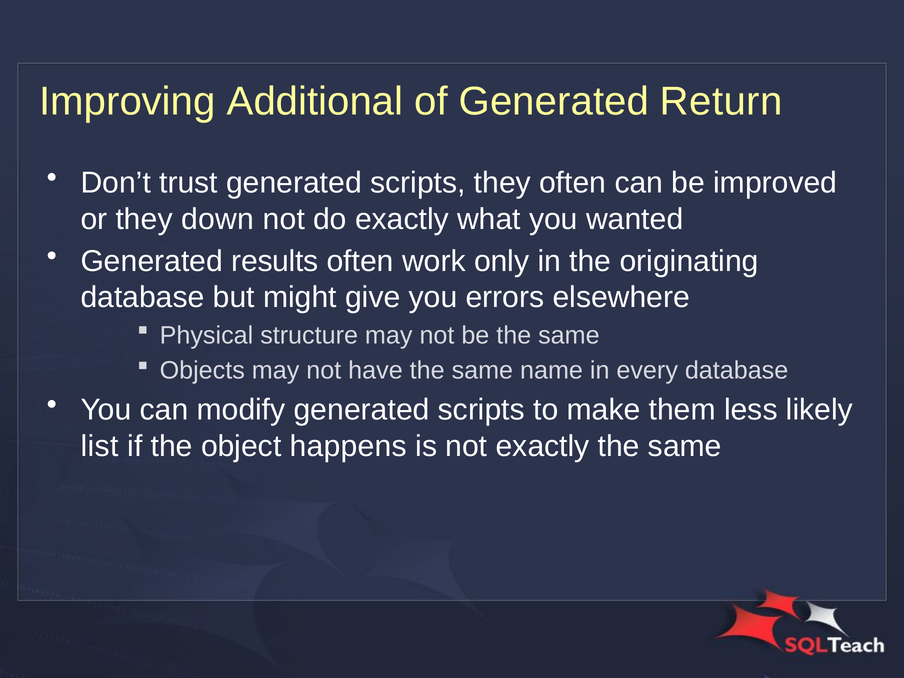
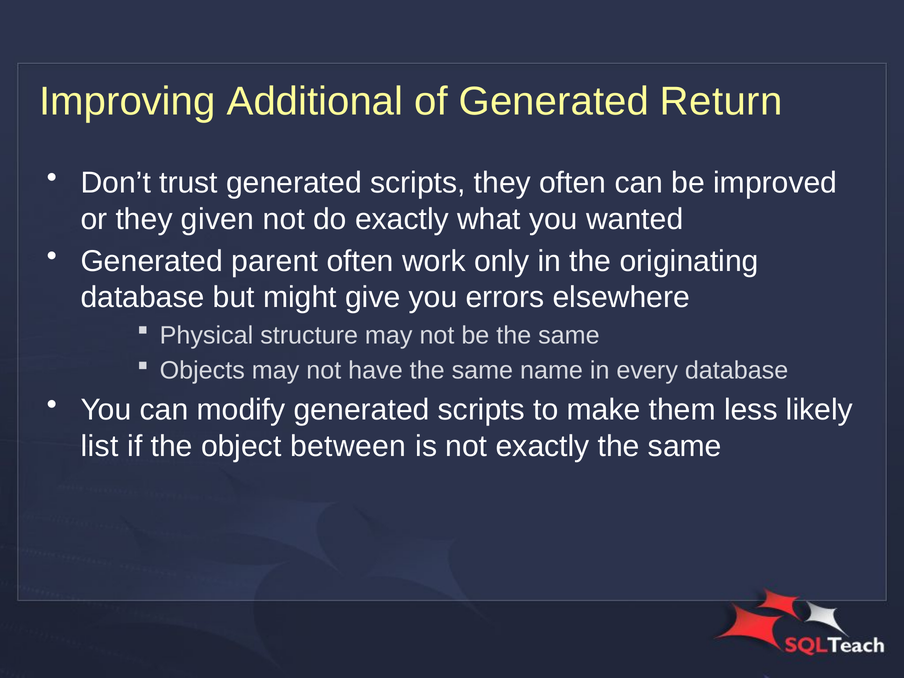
down: down -> given (218, 219)
results: results -> parent (275, 261)
happens: happens -> between (348, 446)
